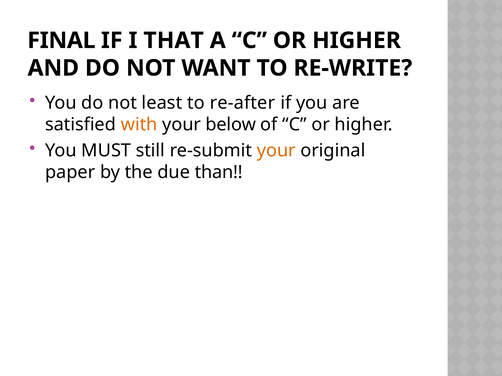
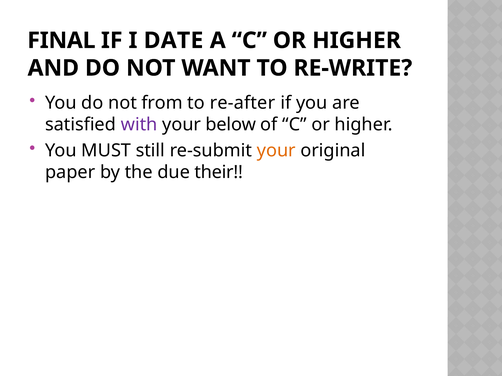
THAT: THAT -> DATE (174, 40)
least: least -> from (162, 103)
with colour: orange -> purple (139, 125)
than: than -> their (219, 172)
